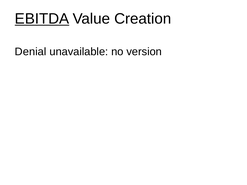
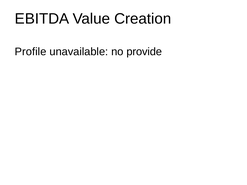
EBITDA underline: present -> none (42, 19)
Denial: Denial -> Profile (31, 52)
version: version -> provide (144, 52)
